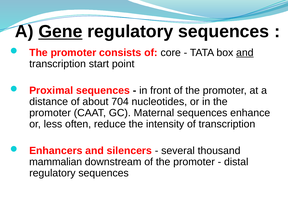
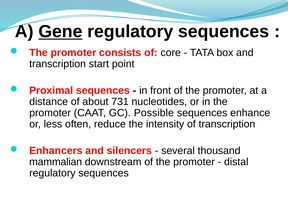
and underline: present -> none (245, 53)
704: 704 -> 731 (120, 102)
Maternal: Maternal -> Possible (154, 113)
